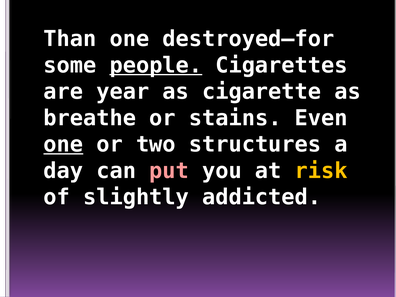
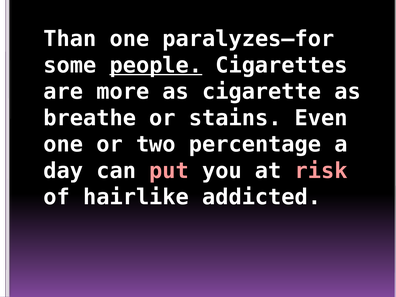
destroyed—for: destroyed—for -> paralyzes—for (248, 39)
year: year -> more (123, 92)
one underline: present -> none (63, 144)
structures: structures -> percentage (255, 144)
risk colour: yellow -> pink (321, 171)
slightly: slightly -> hairlike (136, 197)
